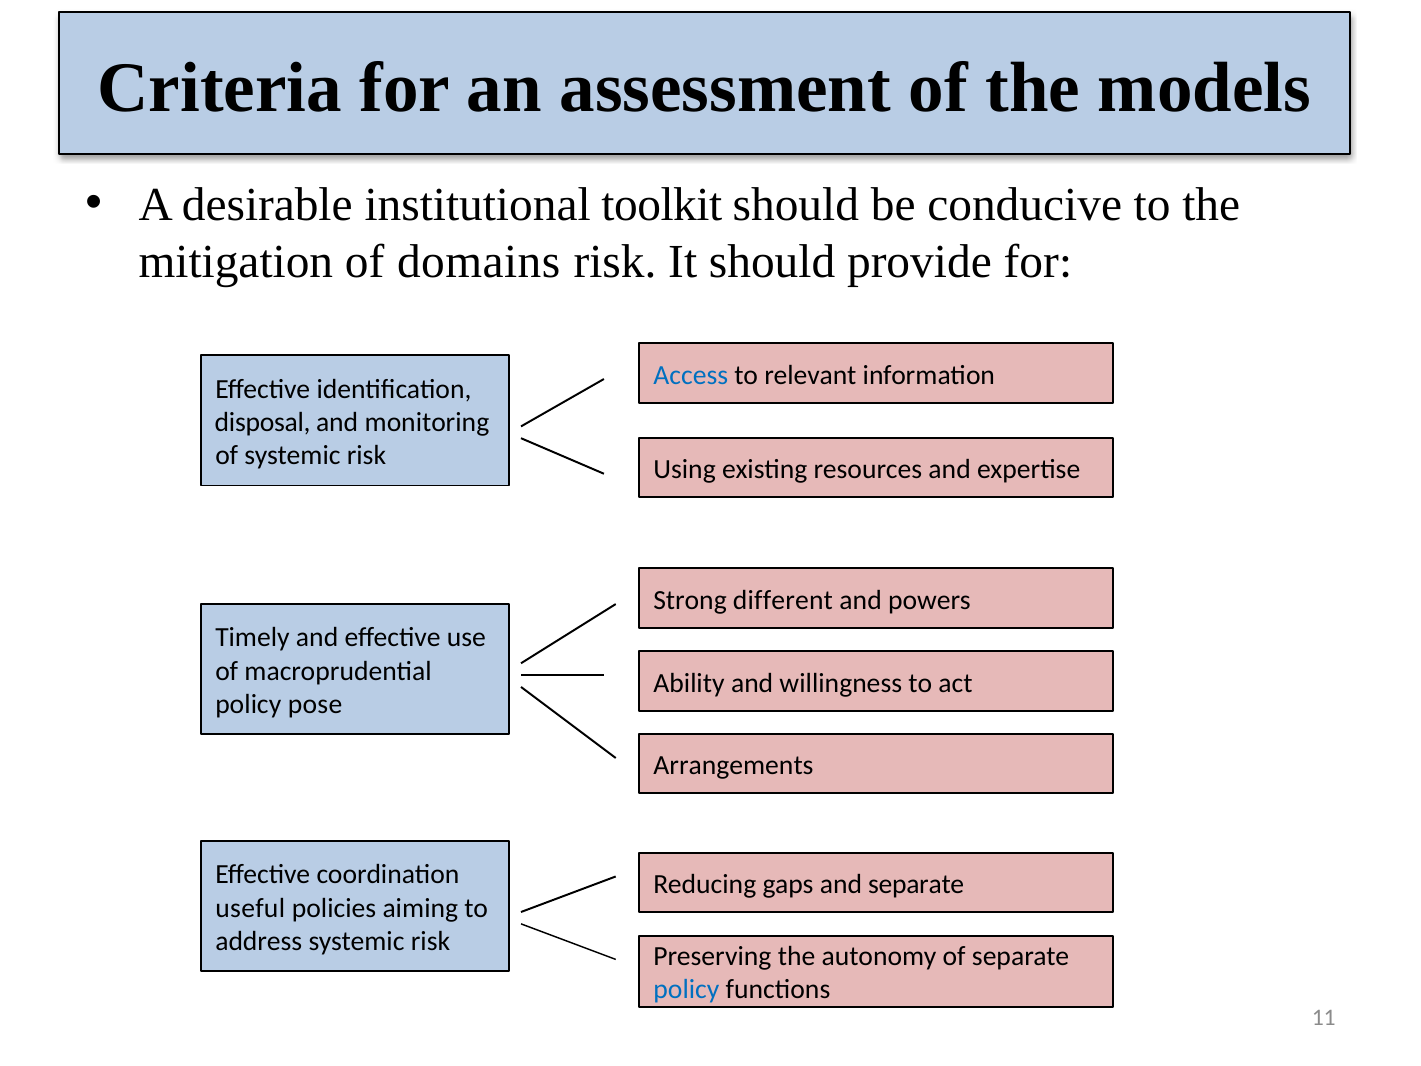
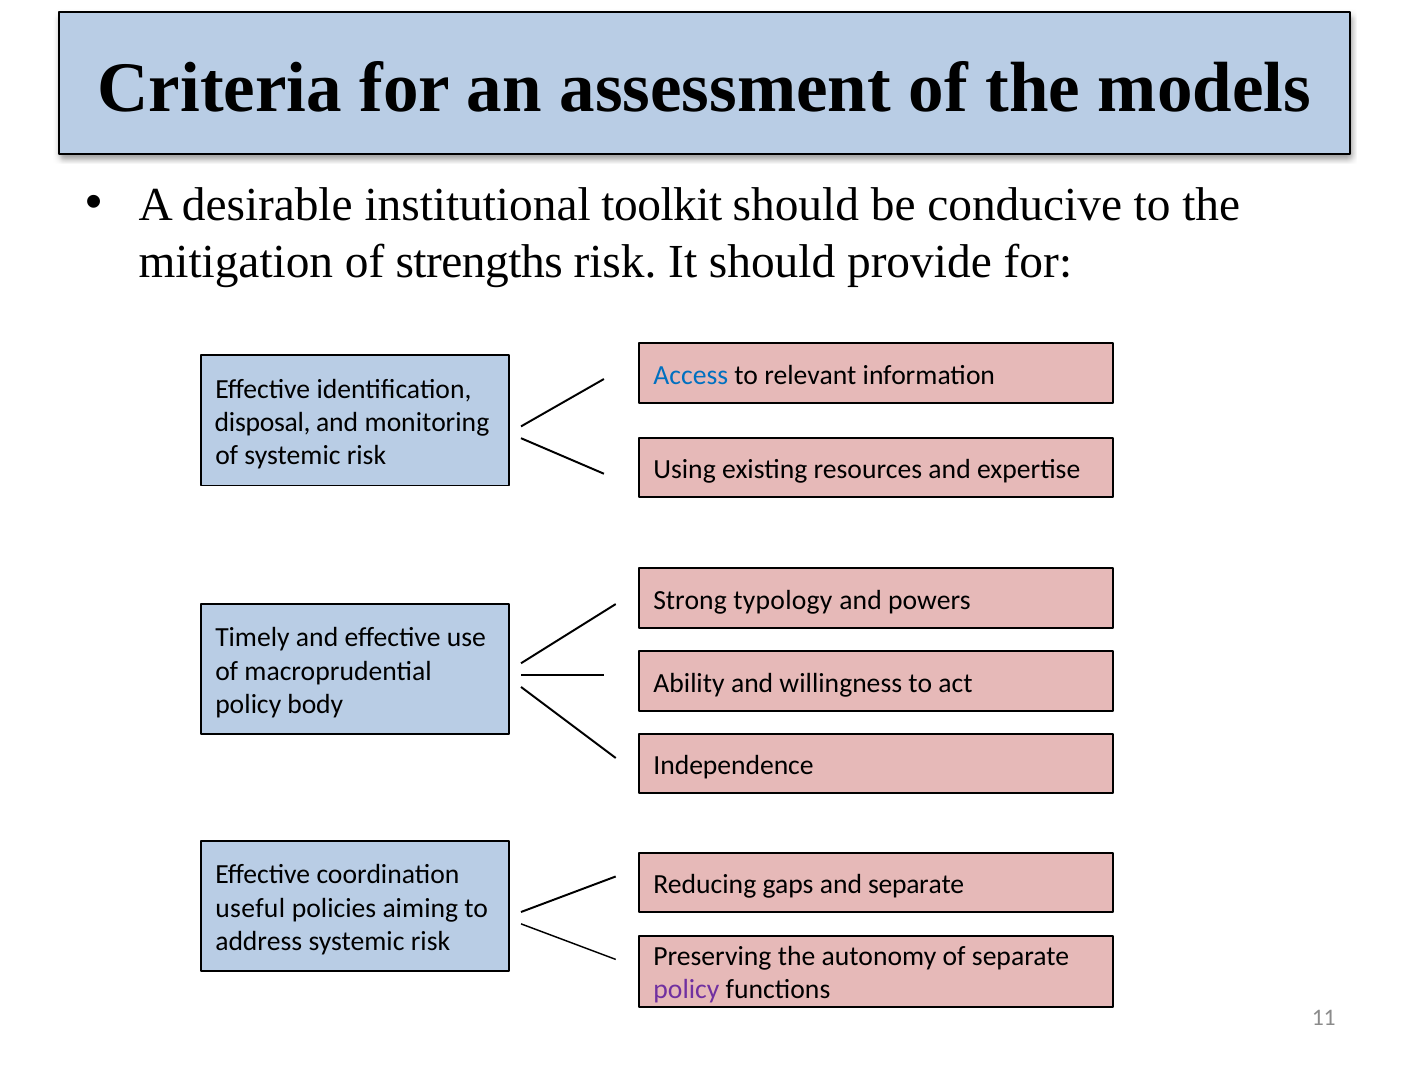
domains: domains -> strengths (479, 261)
different: different -> typology (783, 600)
pose: pose -> body (315, 704)
Arrangements: Arrangements -> Independence (734, 766)
policy colour: blue -> purple (686, 989)
